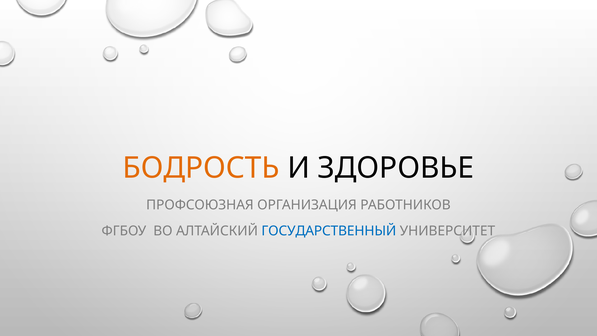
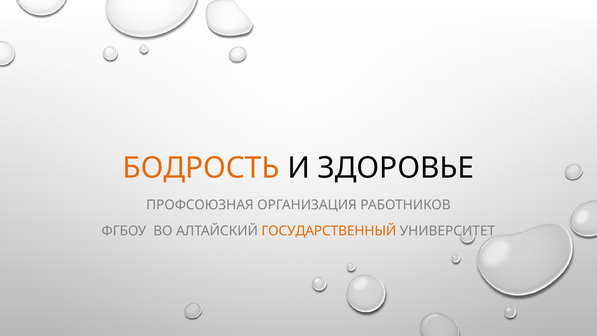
ГОСУДАРСТВЕННЫЙ colour: blue -> orange (329, 231)
